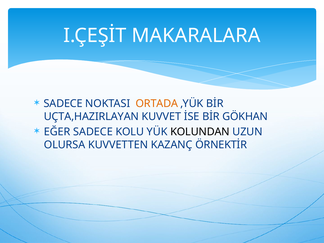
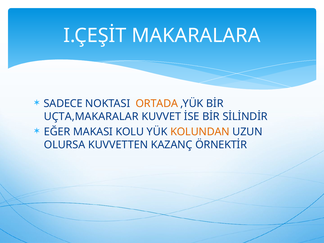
UÇTA,HAZIRLAYAN: UÇTA,HAZIRLAYAN -> UÇTA,MAKARALAR (91, 117)
GÖKHAN: GÖKHAN -> SİLİNDİR (245, 117)
EĞER SADECE: SADECE -> MAKASI (93, 132)
KOLUNDAN colour: black -> orange (200, 132)
